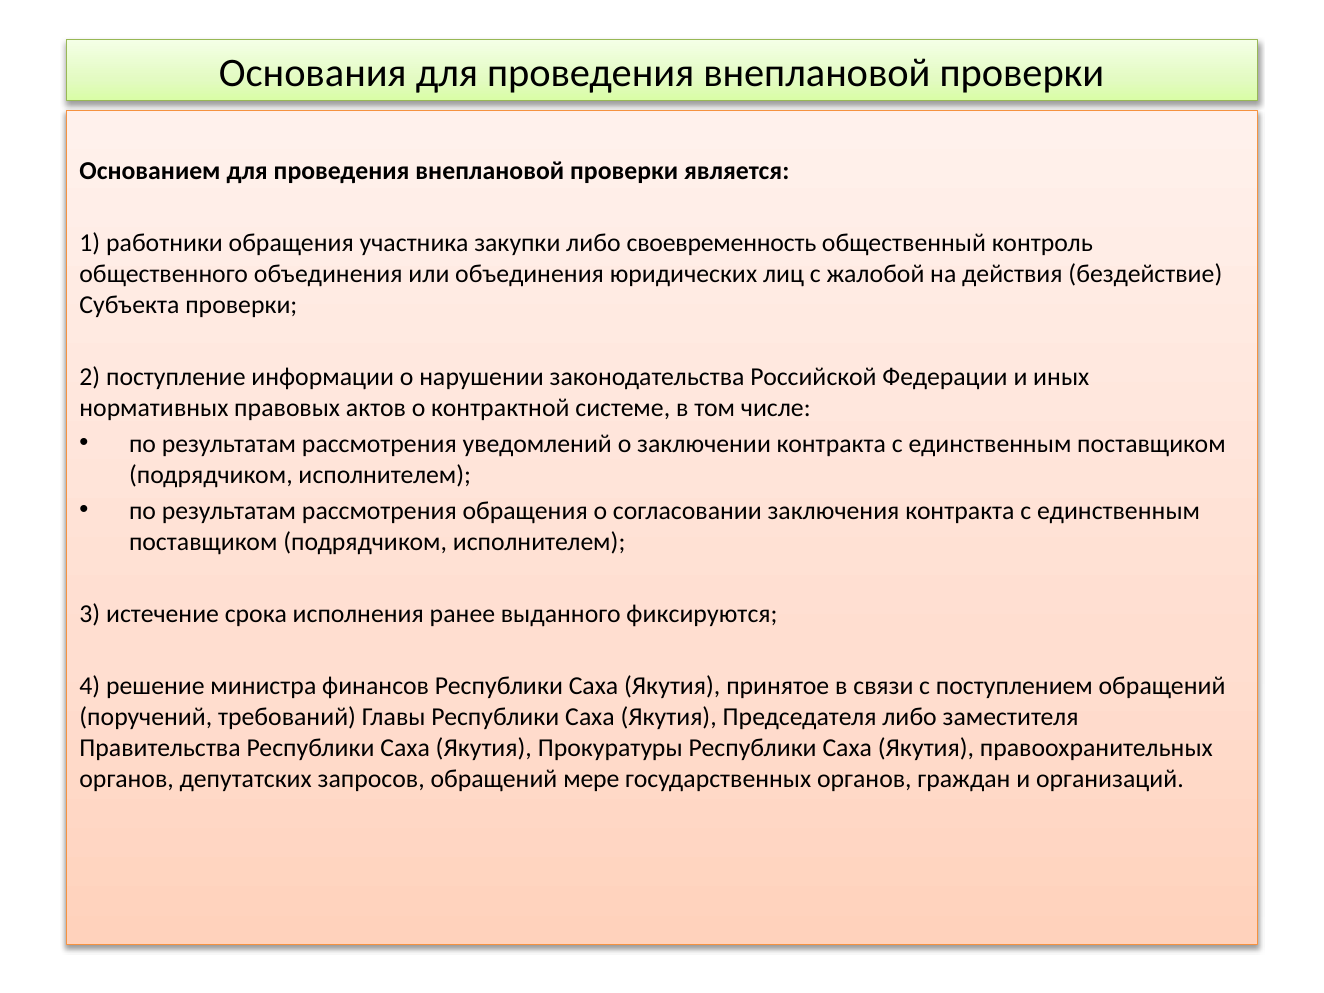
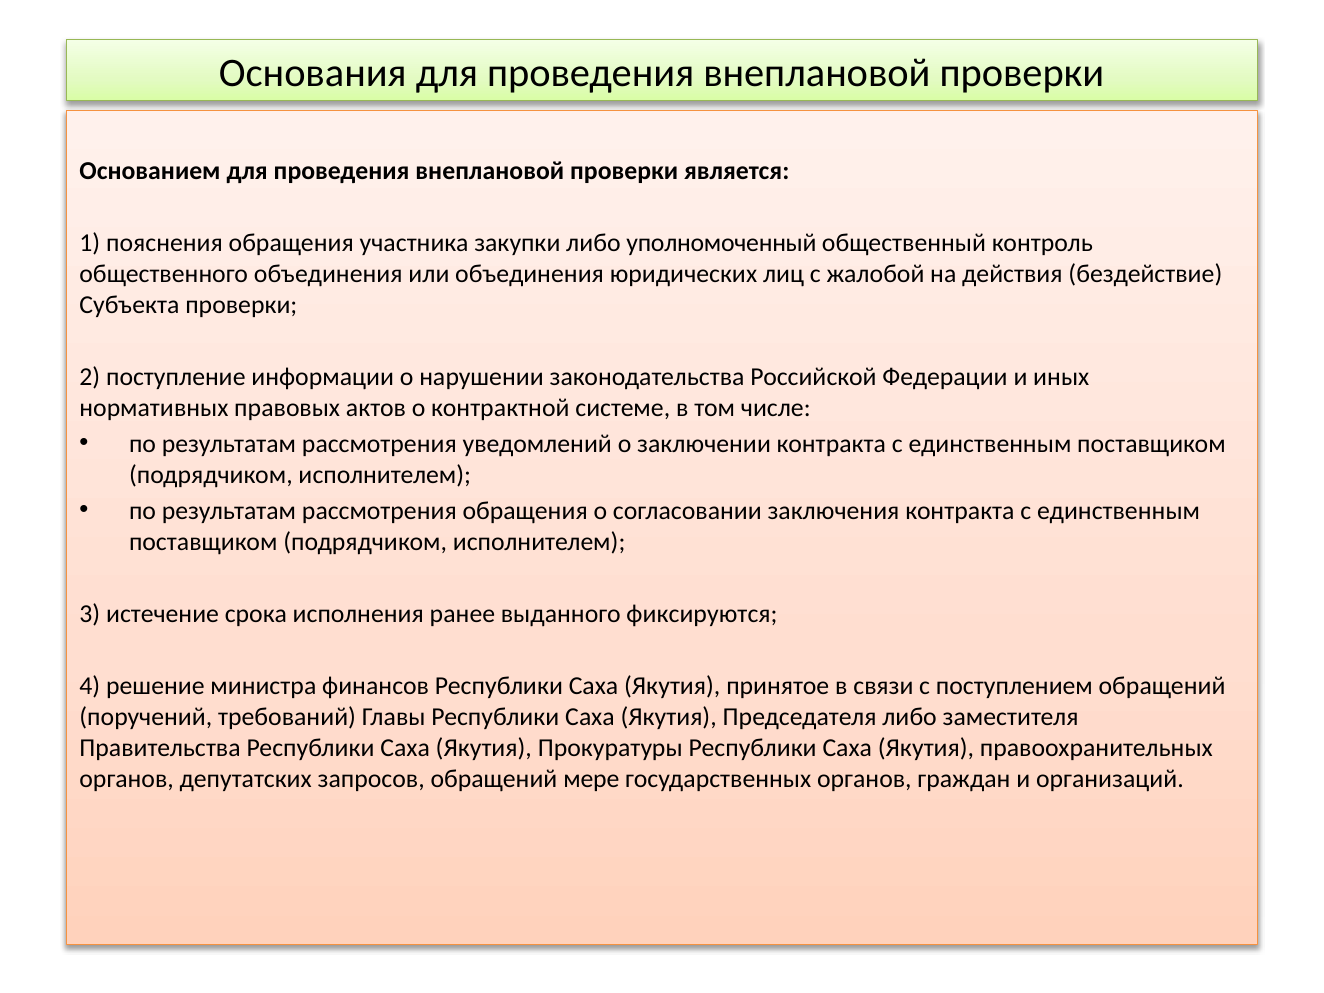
работники: работники -> пояснения (164, 243)
своевременность: своевременность -> уполномоченный (722, 243)
